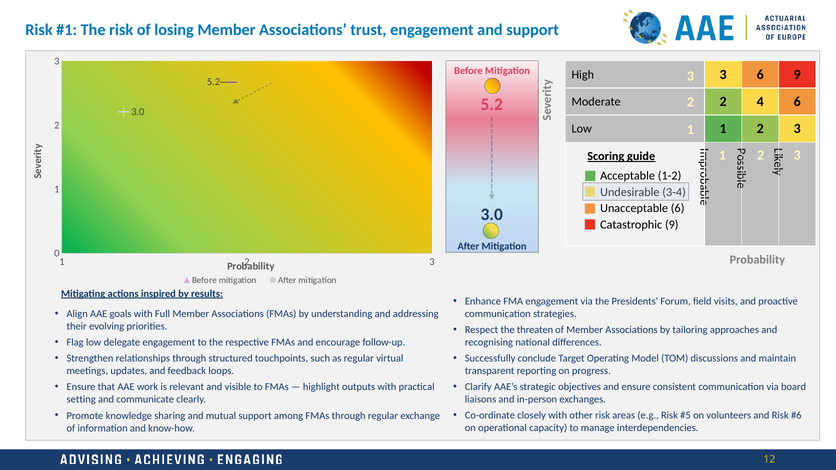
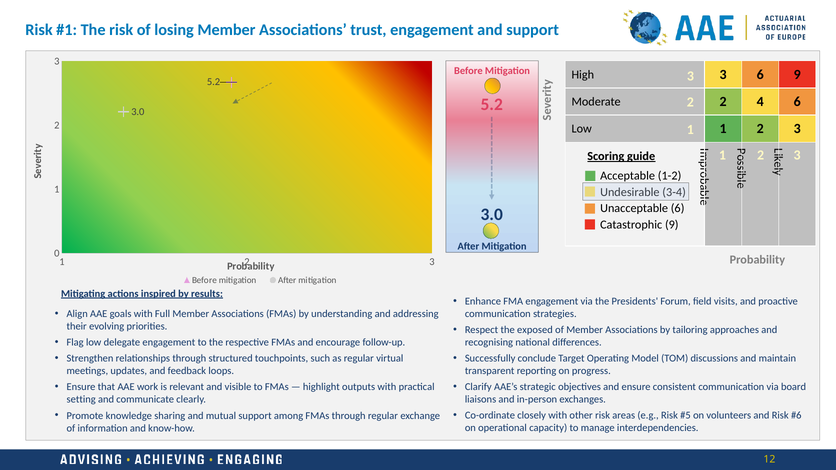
threaten: threaten -> exposed (535, 330)
